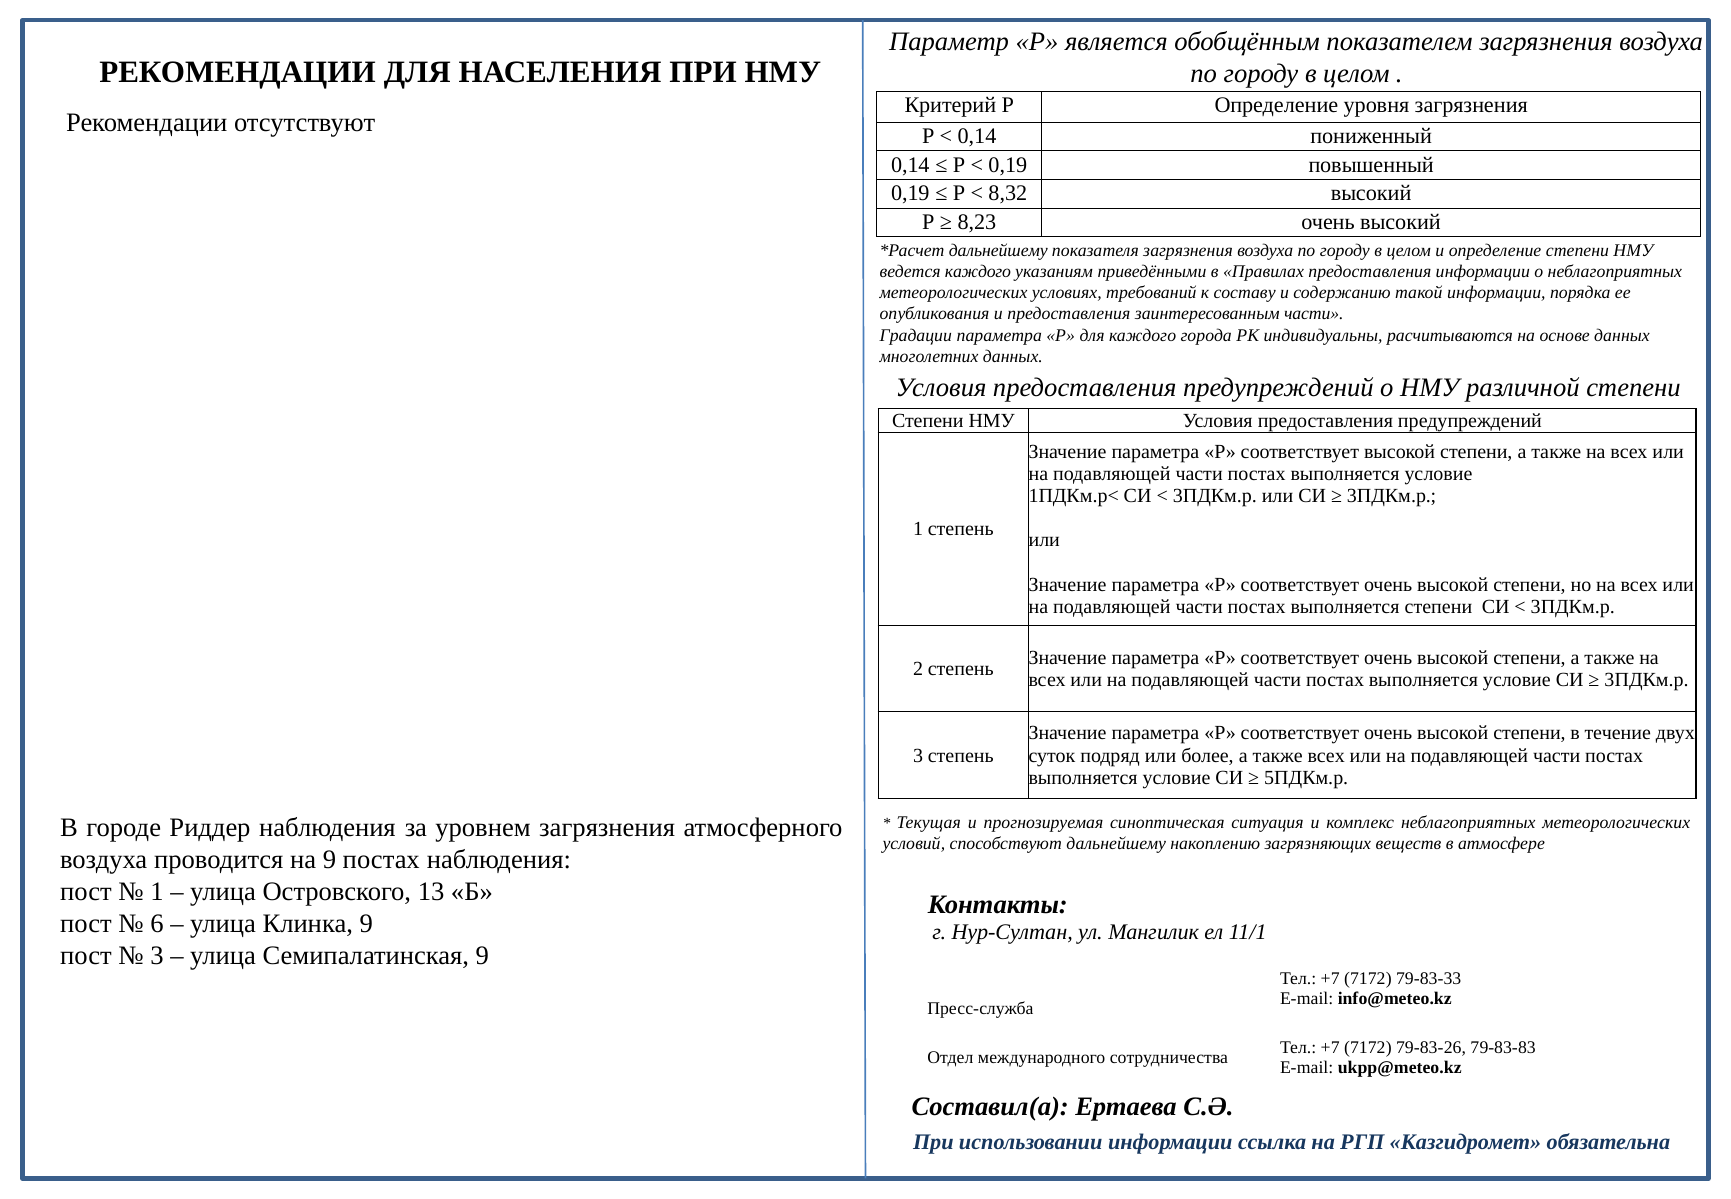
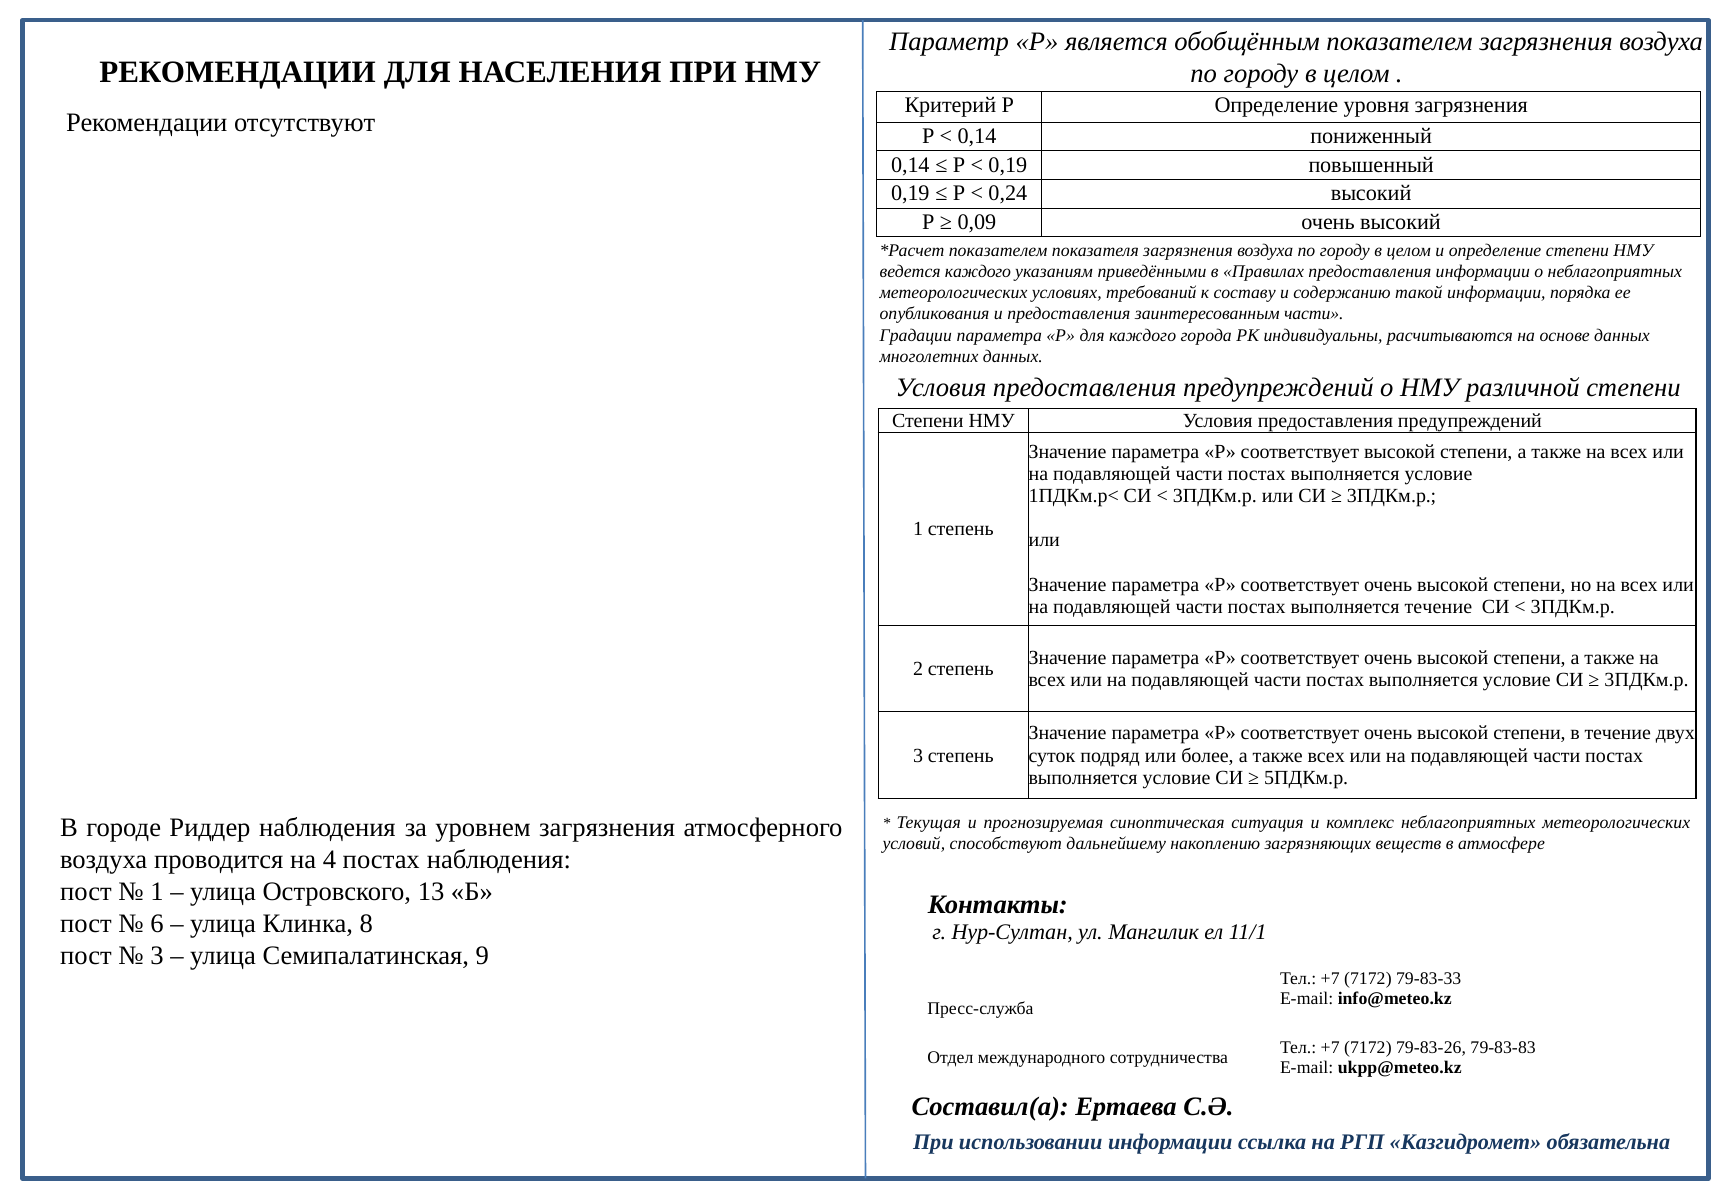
8,32: 8,32 -> 0,24 (1008, 193)
8,23: 8,23 -> 0,09 (977, 222)
дальнейшему: дальнейшему -> показателем (998, 250)
выполняется степени: степени -> течение (1438, 606)
на 9: 9 -> 4 (329, 859)
Клинка 9: 9 -> 8 (366, 923)
